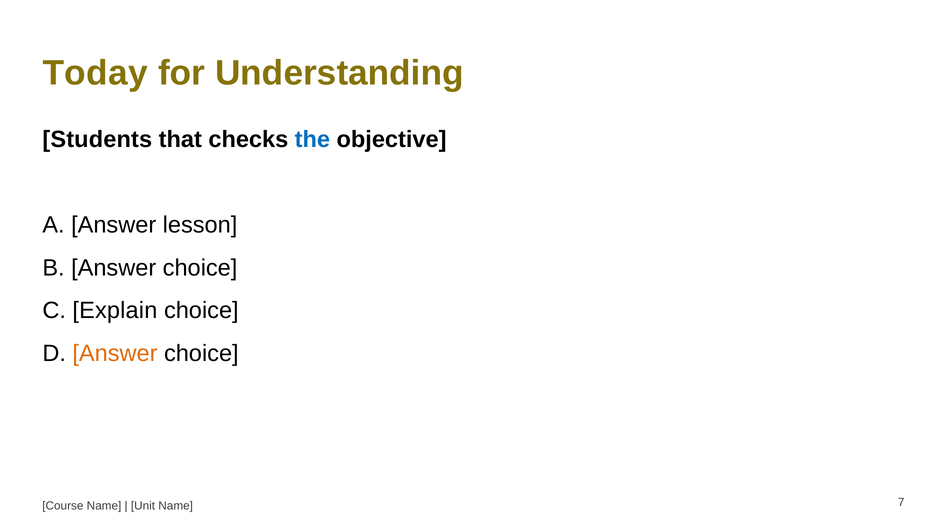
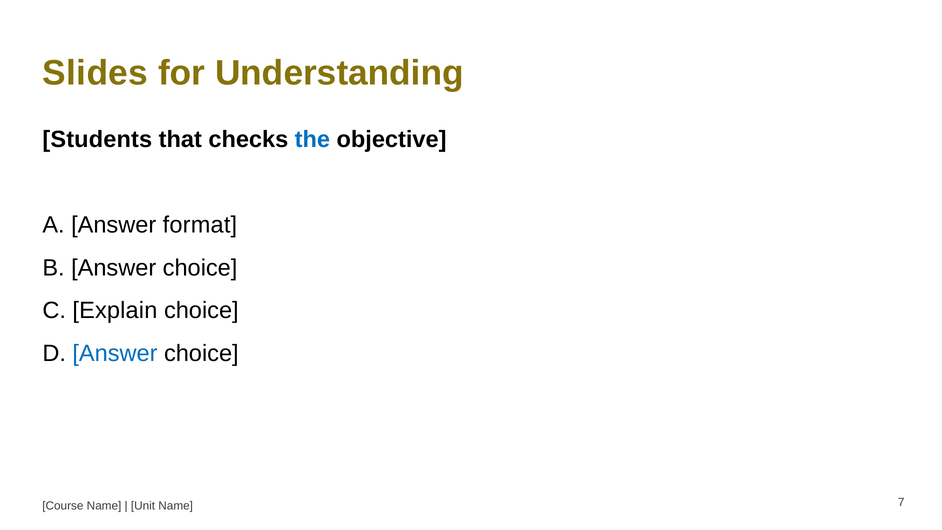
Today: Today -> Slides (95, 73)
lesson: lesson -> format (200, 225)
Answer colour: orange -> blue (115, 353)
